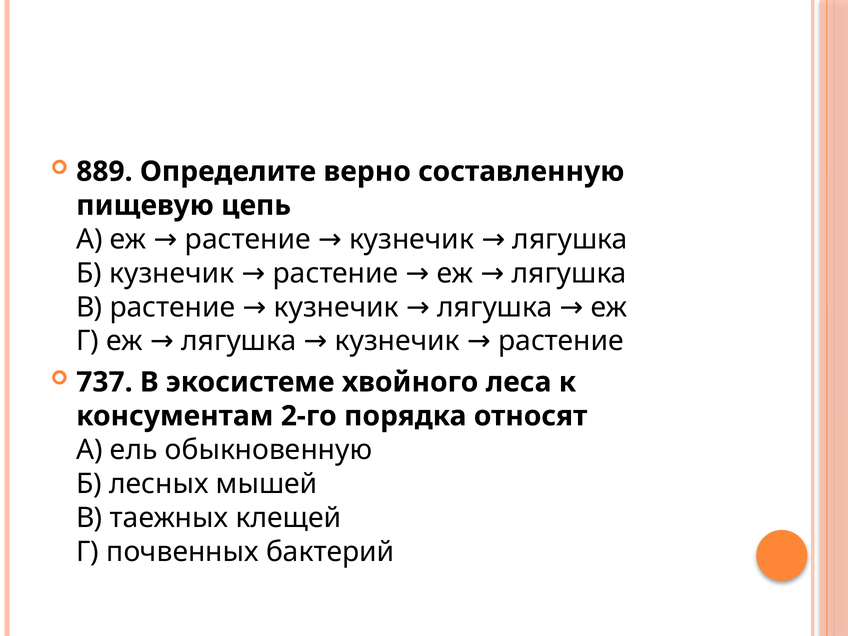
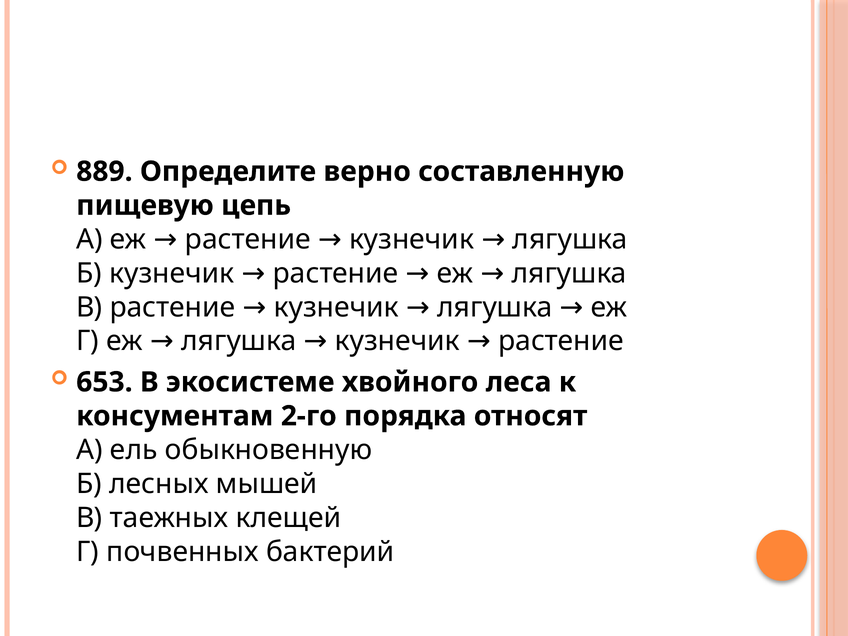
737: 737 -> 653 (104, 382)
